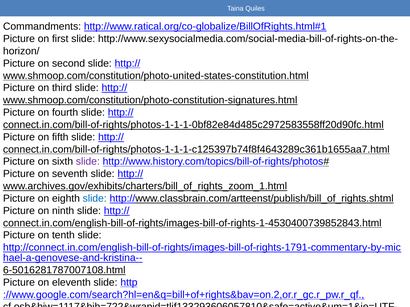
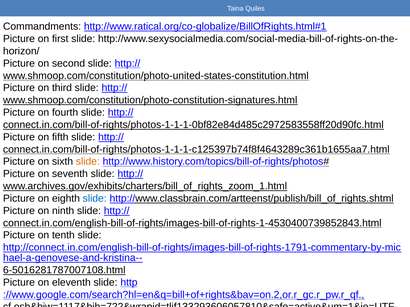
slide colour: purple -> orange (88, 162)
